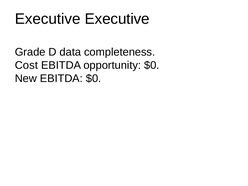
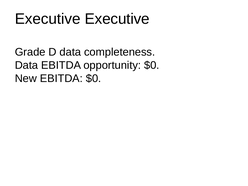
Cost: Cost -> Data (26, 65)
